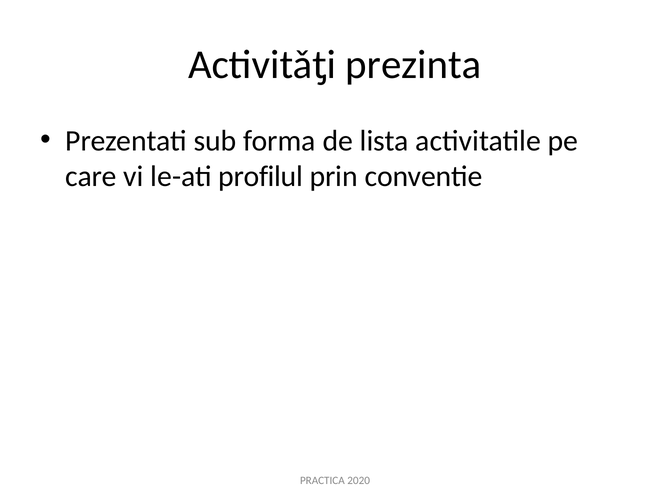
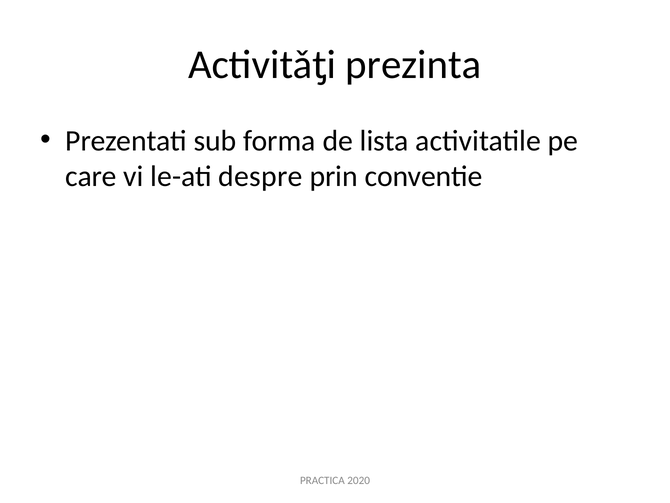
profilul: profilul -> despre (260, 176)
